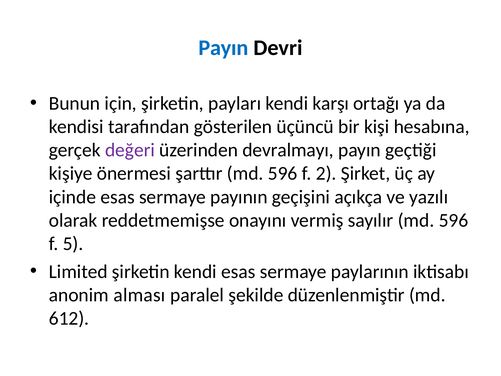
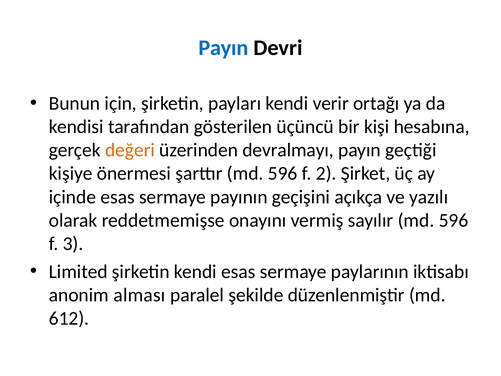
karşı: karşı -> verir (331, 103)
değeri colour: purple -> orange (130, 150)
5: 5 -> 3 (73, 244)
